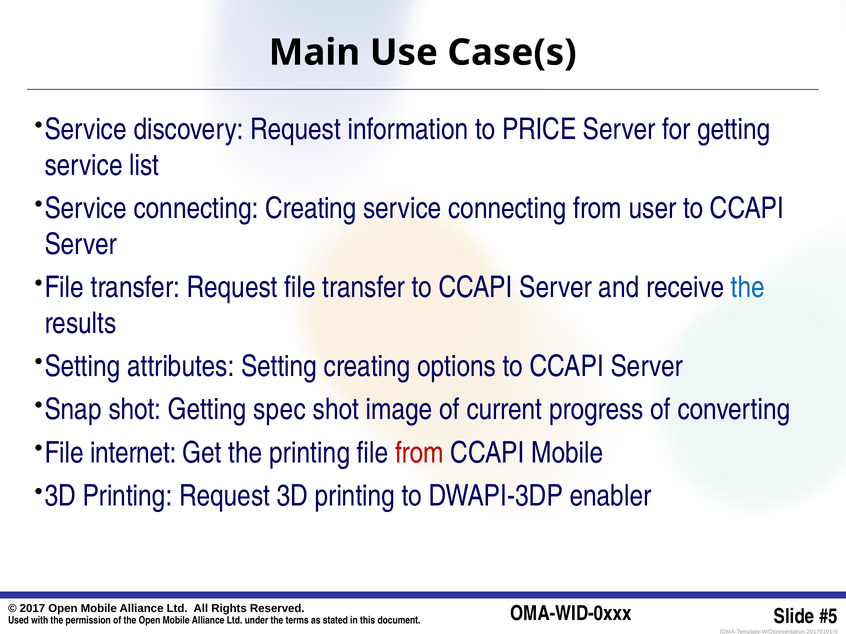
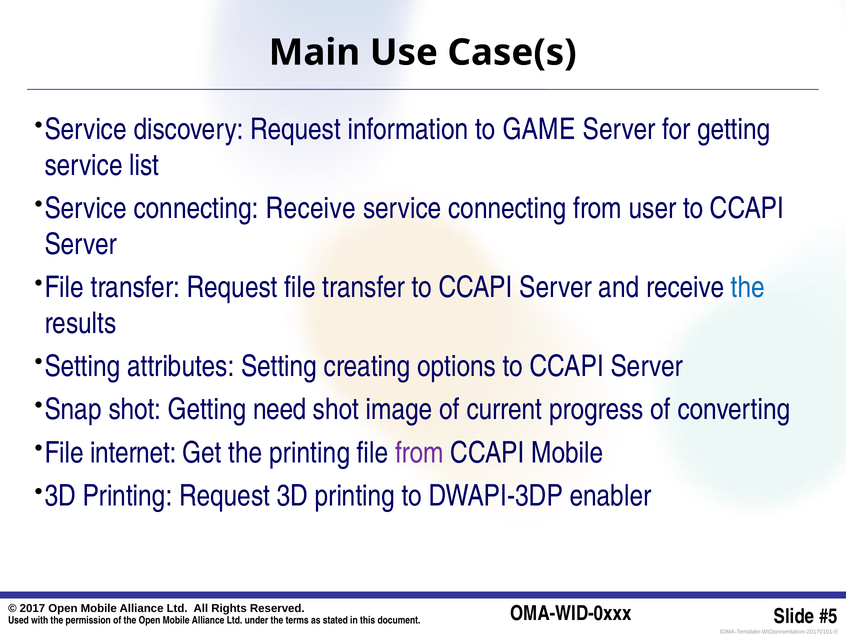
PRICE: PRICE -> GAME (539, 130)
connecting Creating: Creating -> Receive (311, 209)
spec: spec -> need (280, 410)
from colour: red -> purple (419, 453)
